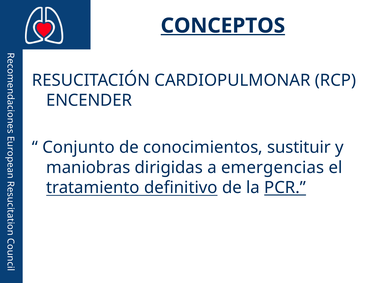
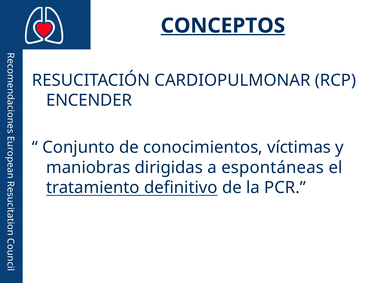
sustituir: sustituir -> víctimas (299, 147)
emergencias: emergencias -> espontáneas (273, 167)
PCR underline: present -> none (285, 188)
